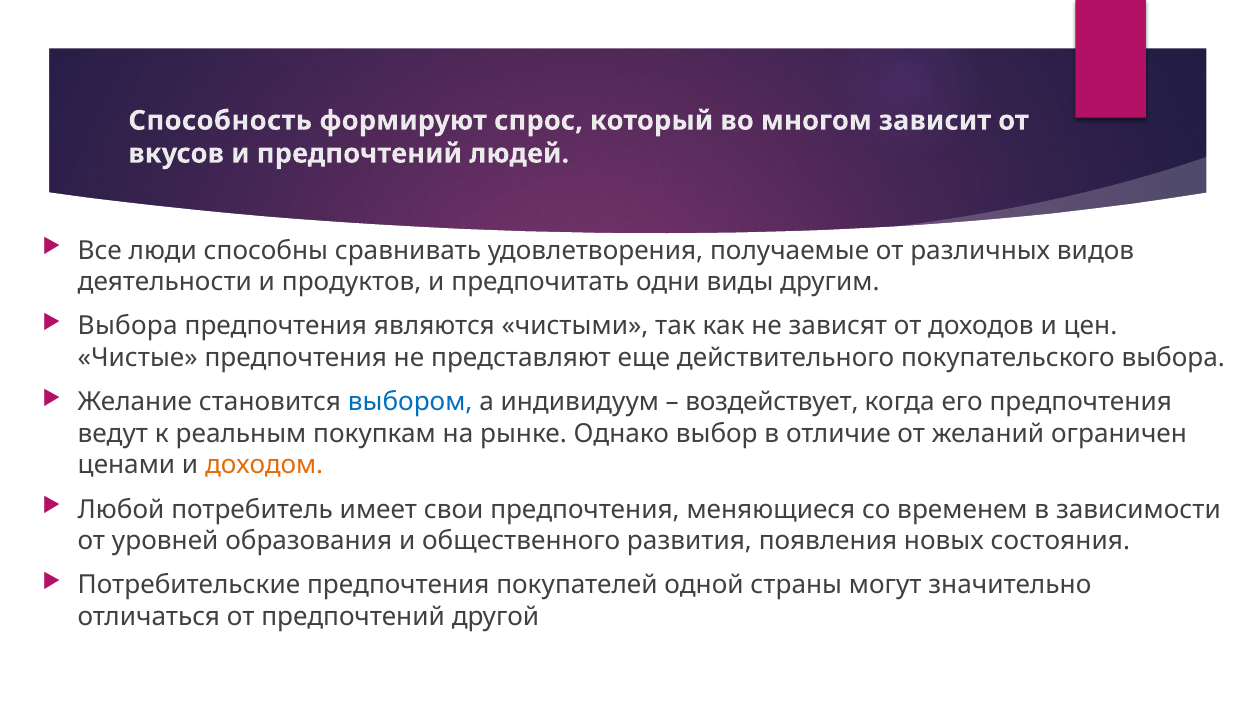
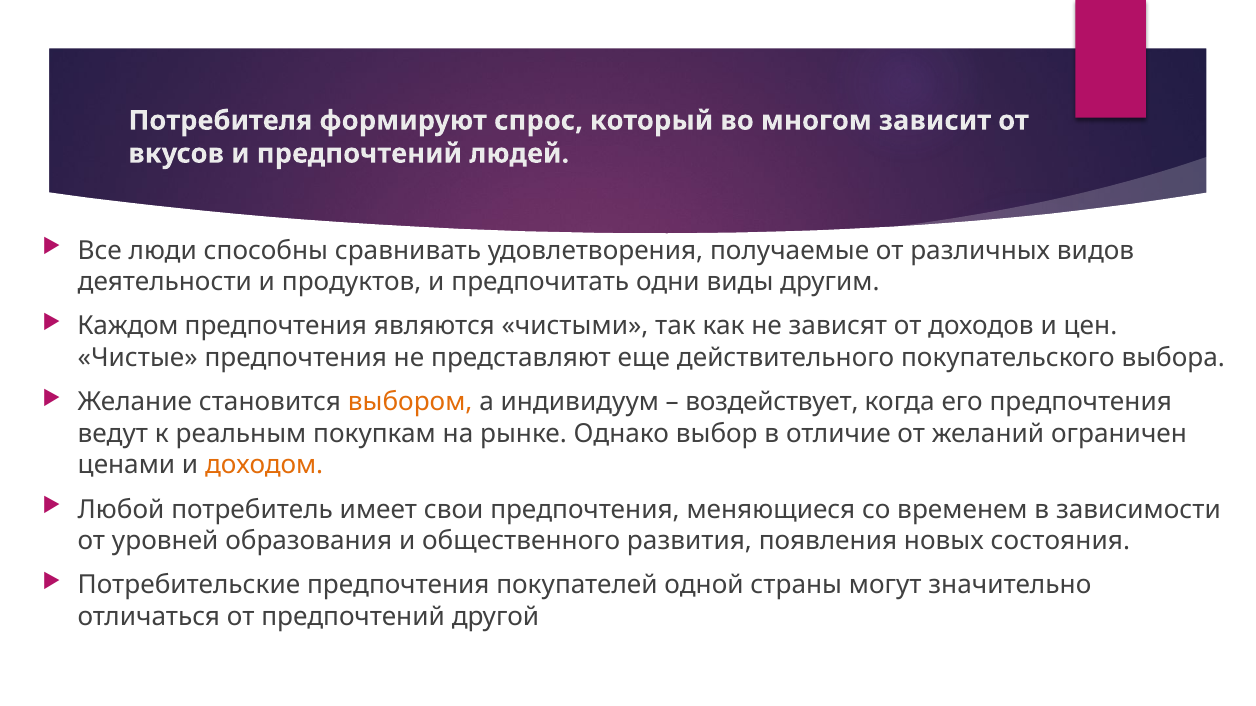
Способность: Способность -> Потребителя (220, 121)
Выбора: Выбора -> Каждом (128, 327)
выбором colour: blue -> orange (410, 402)
